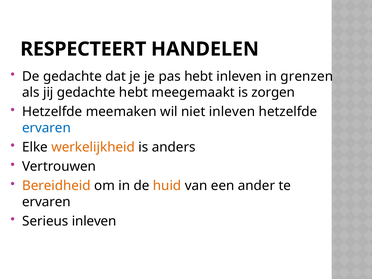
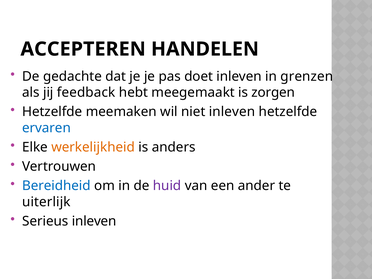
RESPECTEERT: RESPECTEERT -> ACCEPTEREN (83, 49)
pas hebt: hebt -> doet (199, 76)
jij gedachte: gedachte -> feedback (86, 92)
Bereidheid colour: orange -> blue (56, 186)
huid colour: orange -> purple (167, 186)
ervaren: ervaren -> uiterlijk (46, 202)
